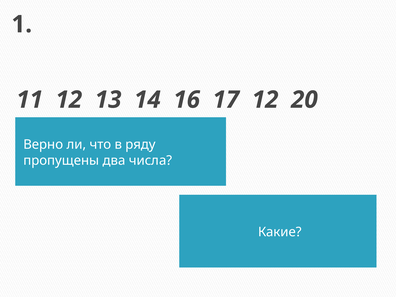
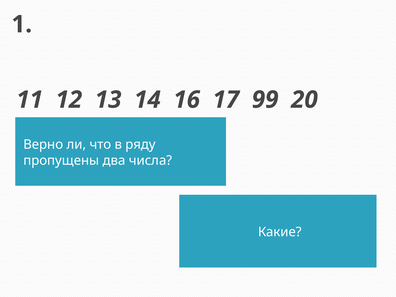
17 12: 12 -> 99 (265, 100)
